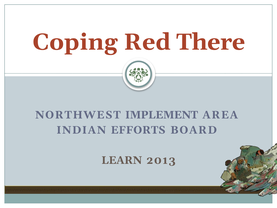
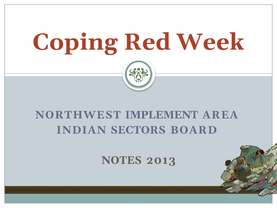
There: There -> Week (210, 42)
EFFORTS: EFFORTS -> SECTORS (138, 130)
LEARN: LEARN -> NOTES (122, 160)
